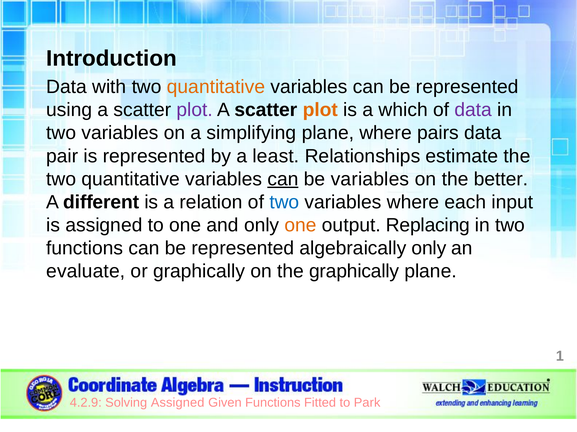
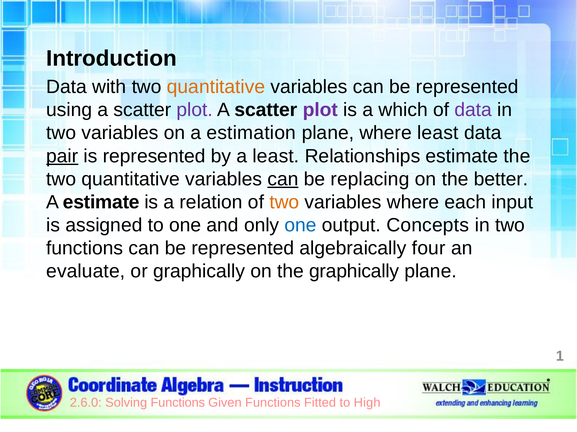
plot colour: orange -> purple (320, 110)
simplifying: simplifying -> estimation (251, 133)
where pairs: pairs -> least (438, 133)
pair underline: none -> present (62, 156)
be variables: variables -> replacing (370, 179)
A different: different -> estimate (101, 202)
two colour: blue -> orange (284, 202)
one colour: orange -> blue (301, 226)
Replacing: Replacing -> Concepts (428, 226)
algebraically only: only -> four (429, 249)
4.2.9: 4.2.9 -> 2.6.0 (86, 403)
Solving Assigned: Assigned -> Functions (178, 403)
Park: Park -> High (367, 403)
